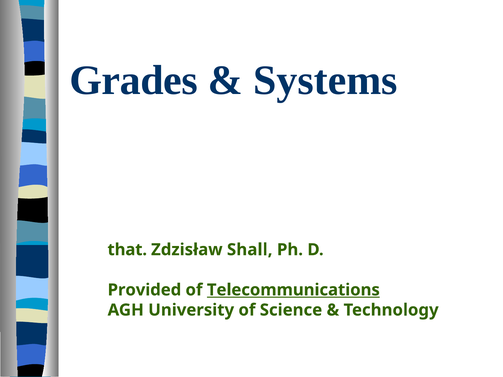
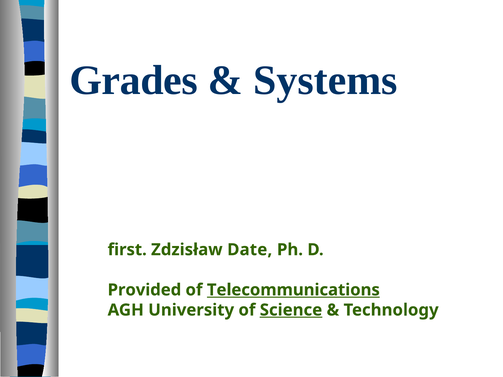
that: that -> first (127, 250)
Shall: Shall -> Date (250, 250)
Science underline: none -> present (291, 310)
